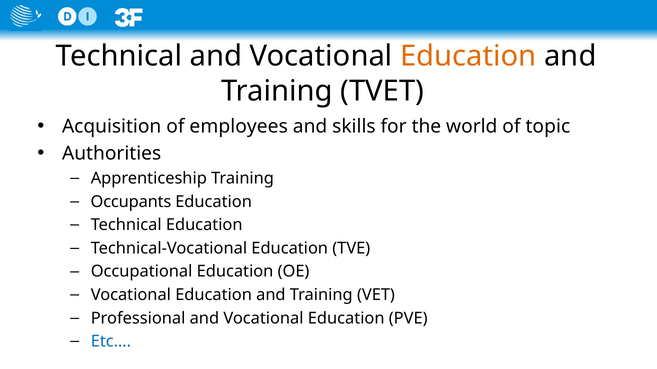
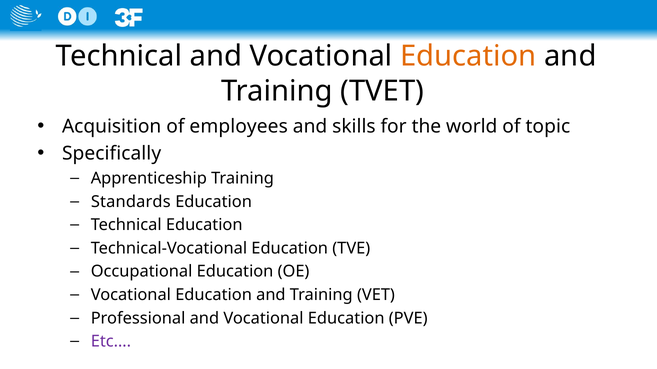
Authorities: Authorities -> Specifically (112, 154)
Occupants: Occupants -> Standards (131, 202)
Etc… colour: blue -> purple (111, 342)
